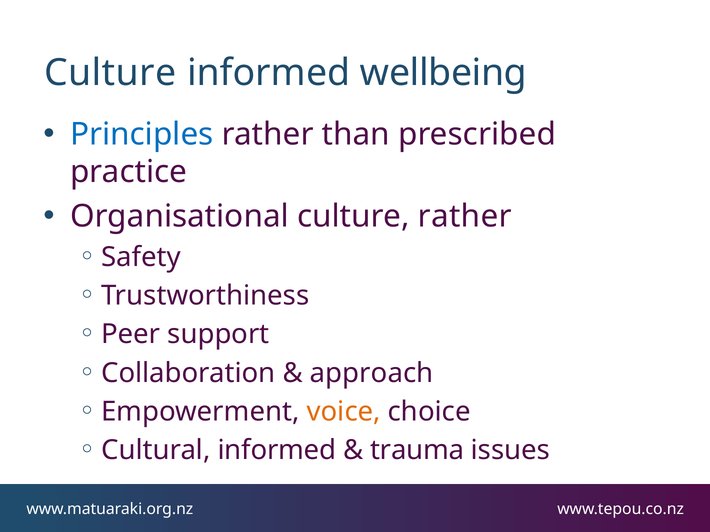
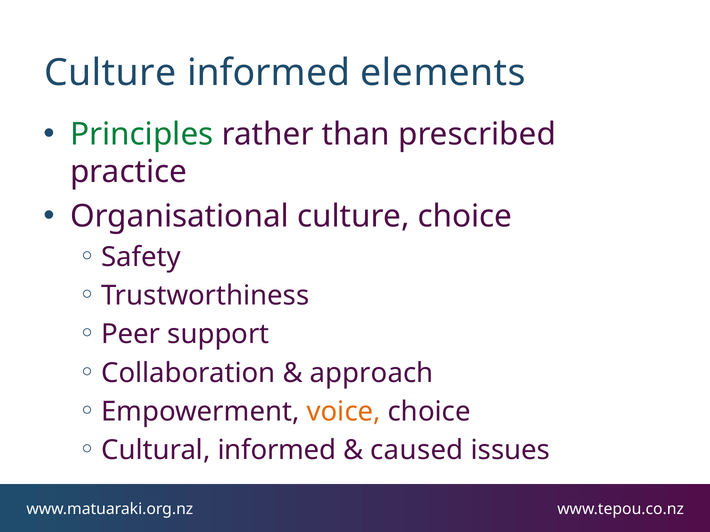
wellbeing: wellbeing -> elements (443, 73)
Principles colour: blue -> green (142, 134)
culture rather: rather -> choice (465, 216)
trauma: trauma -> caused (417, 451)
